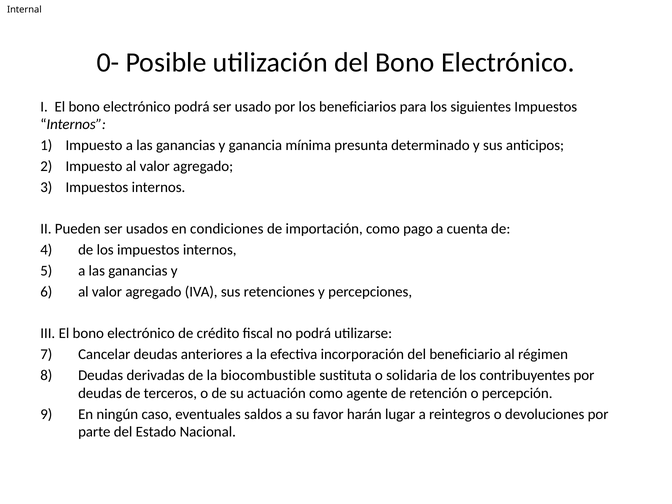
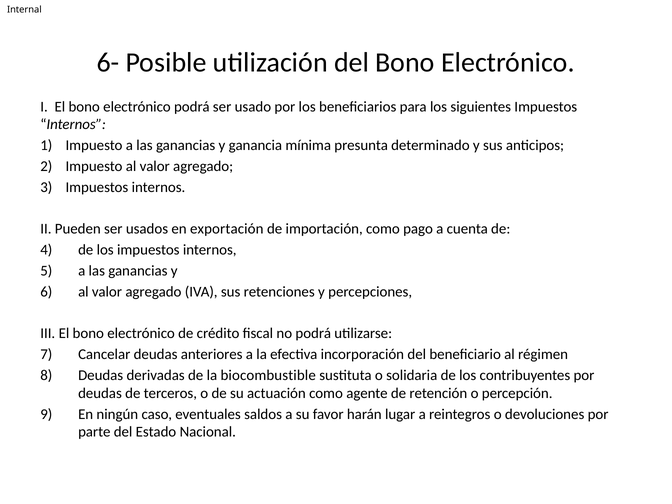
0-: 0- -> 6- (108, 63)
condiciones: condiciones -> exportación (227, 229)
